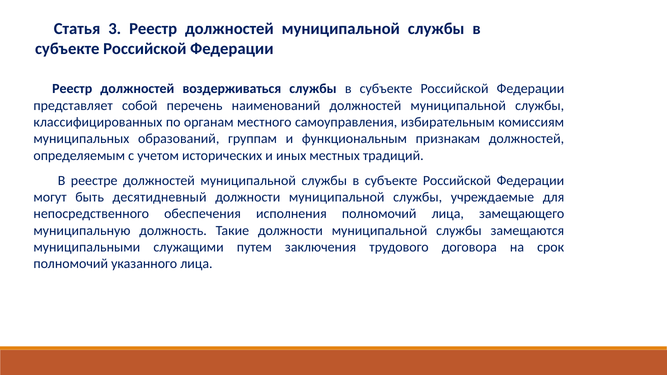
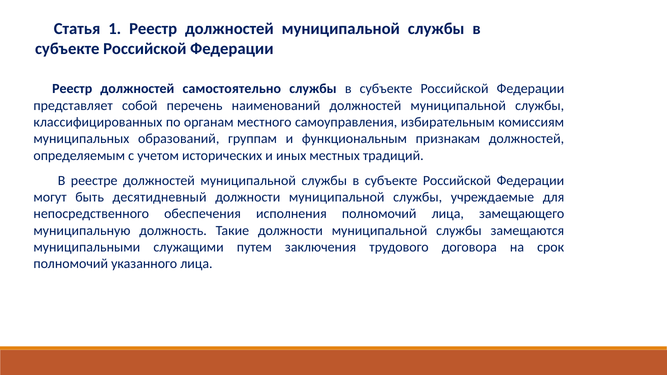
3: 3 -> 1 (115, 29)
воздерживаться: воздерживаться -> самостоятельно (232, 89)
